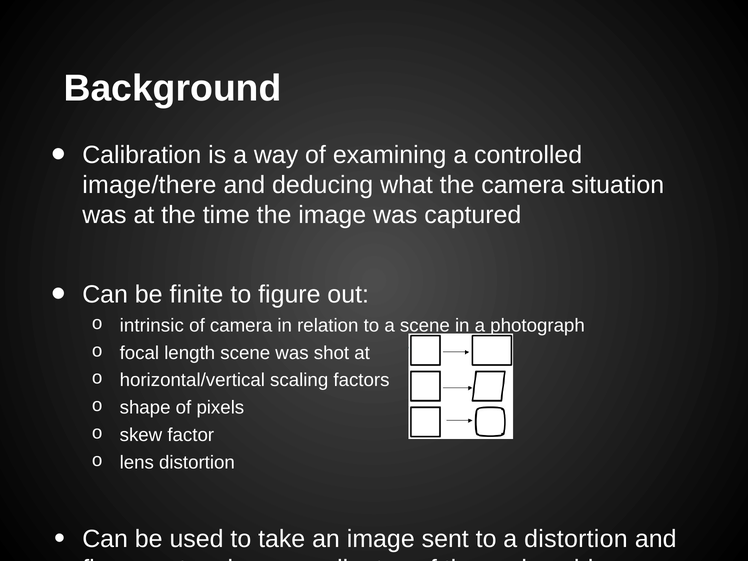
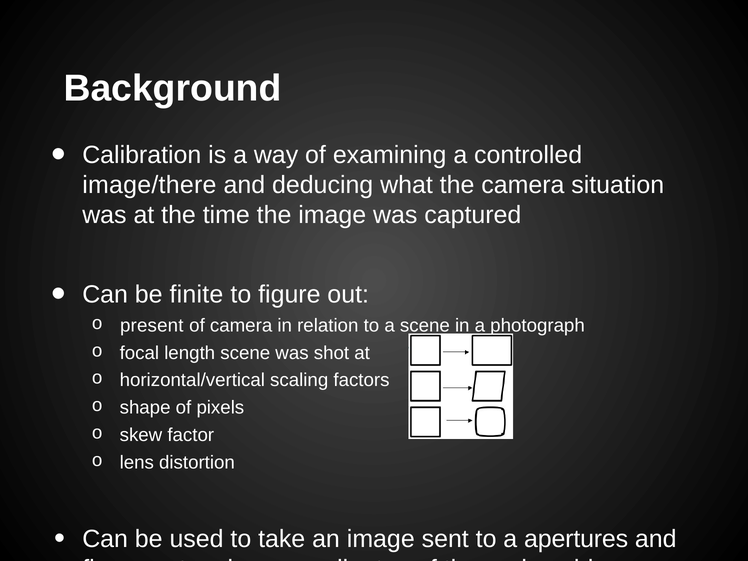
intrinsic: intrinsic -> present (152, 325)
a distortion: distortion -> apertures (576, 539)
